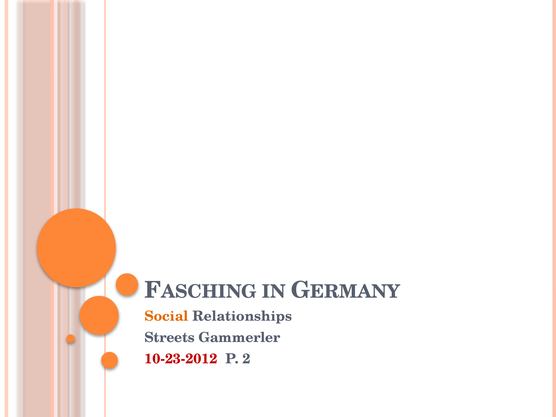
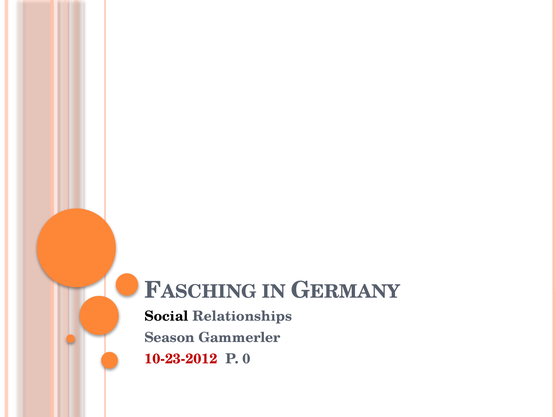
Social colour: orange -> black (166, 316)
Streets: Streets -> Season (170, 338)
2: 2 -> 0 (247, 359)
